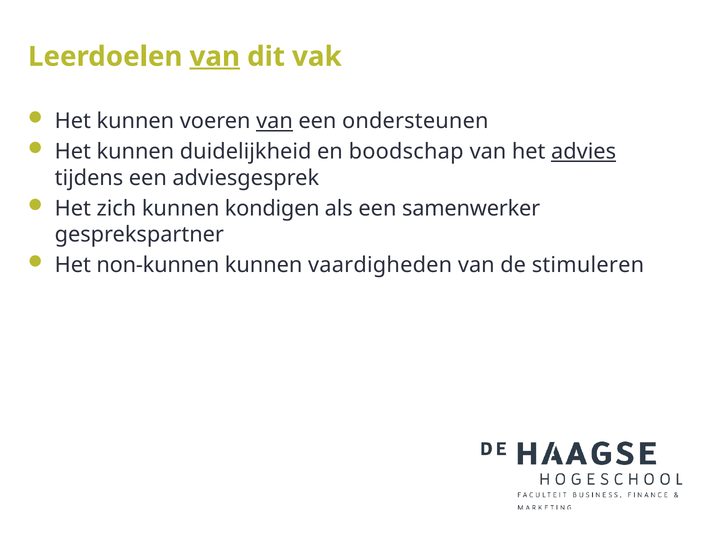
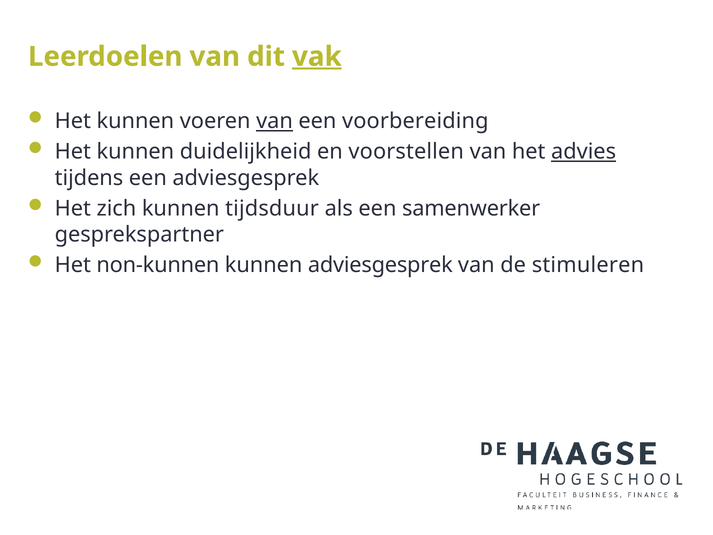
van underline: present -> none (215, 57)
vak underline: none -> present (317, 57)
ondersteunen: ondersteunen -> voorbereiding (415, 121)
boodschap: boodschap -> voorstellen (406, 152)
kondigen: kondigen -> tijdsduur (272, 208)
kunnen vaardigheden: vaardigheden -> adviesgesprek (380, 265)
